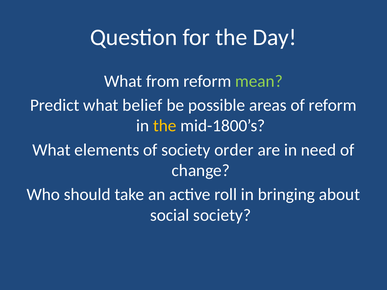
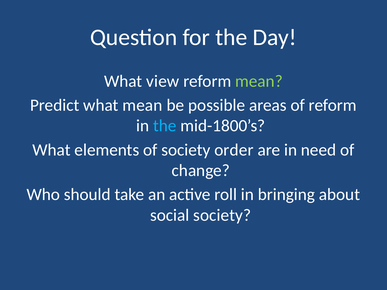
from: from -> view (163, 81)
what belief: belief -> mean (142, 105)
the colour: yellow -> light blue (165, 126)
